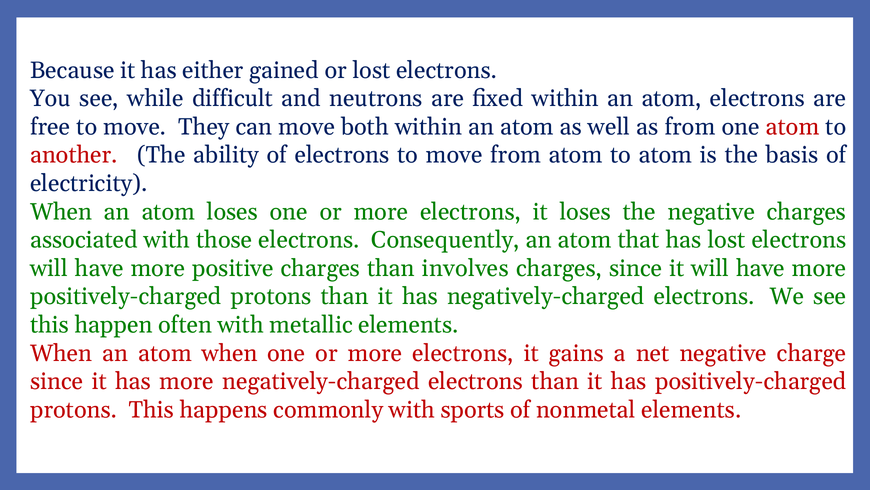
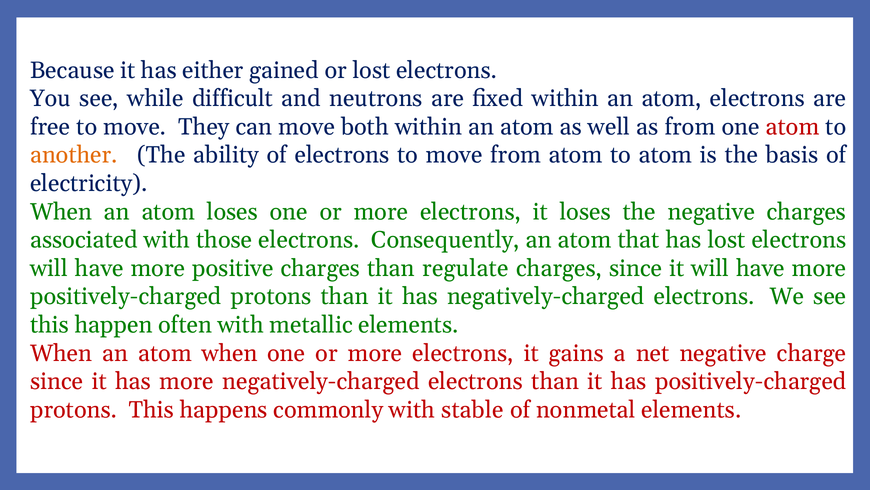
another colour: red -> orange (74, 155)
involves: involves -> regulate (465, 268)
sports: sports -> stable (472, 409)
